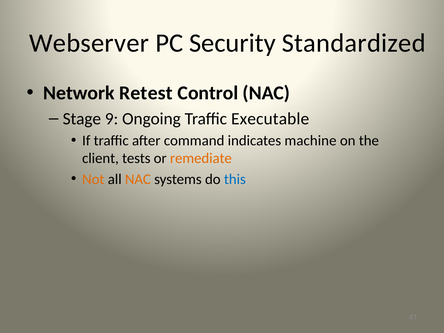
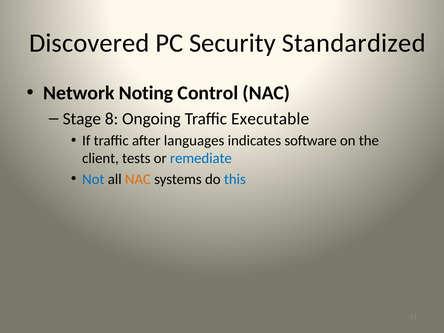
Webserver: Webserver -> Discovered (89, 43)
Retest: Retest -> Noting (146, 93)
9: 9 -> 8 (112, 119)
command: command -> languages (194, 141)
machine: machine -> software (311, 141)
remediate colour: orange -> blue (201, 158)
Not colour: orange -> blue (93, 179)
